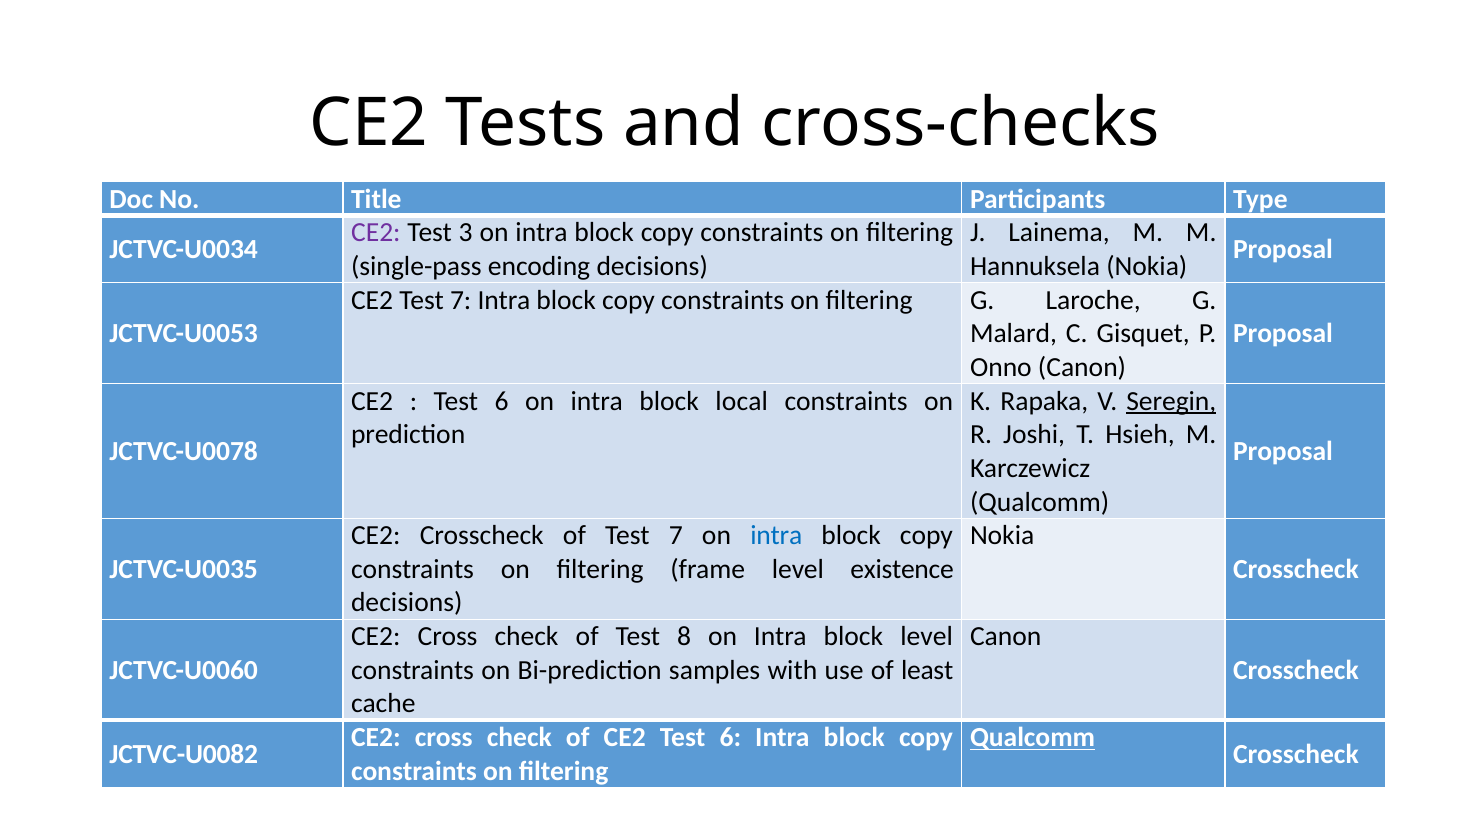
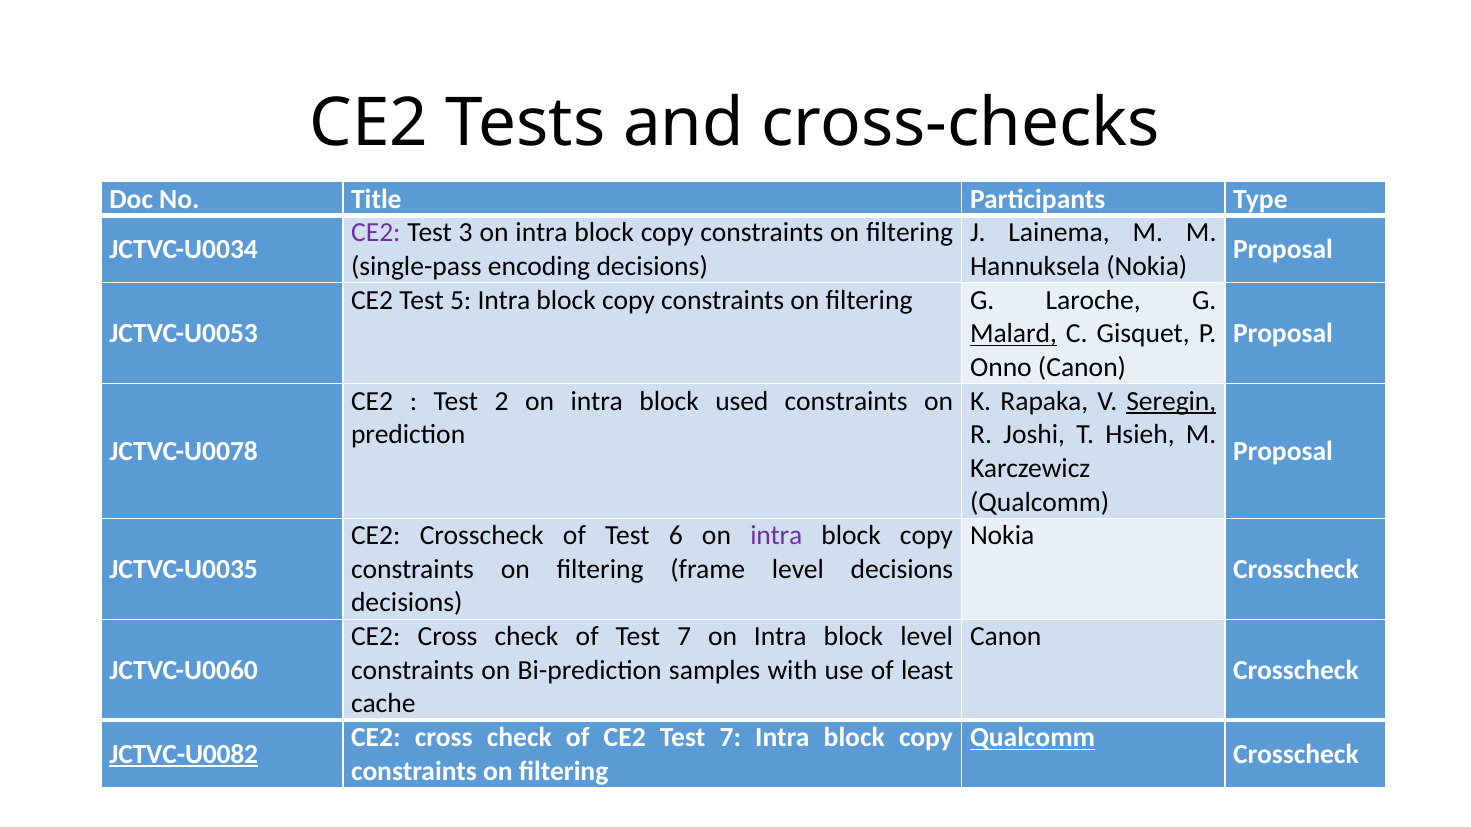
CE2 Test 7: 7 -> 5 (461, 300)
Malard underline: none -> present (1014, 334)
6: 6 -> 2 (502, 401)
local: local -> used (742, 401)
of Test 7: 7 -> 6 (676, 536)
intra colour: blue -> purple (776, 536)
level existence: existence -> decisions (902, 570)
of Test 8: 8 -> 7 (684, 637)
CE2 Test 6: 6 -> 7 (730, 738)
JCTVC-U0082 underline: none -> present (184, 755)
